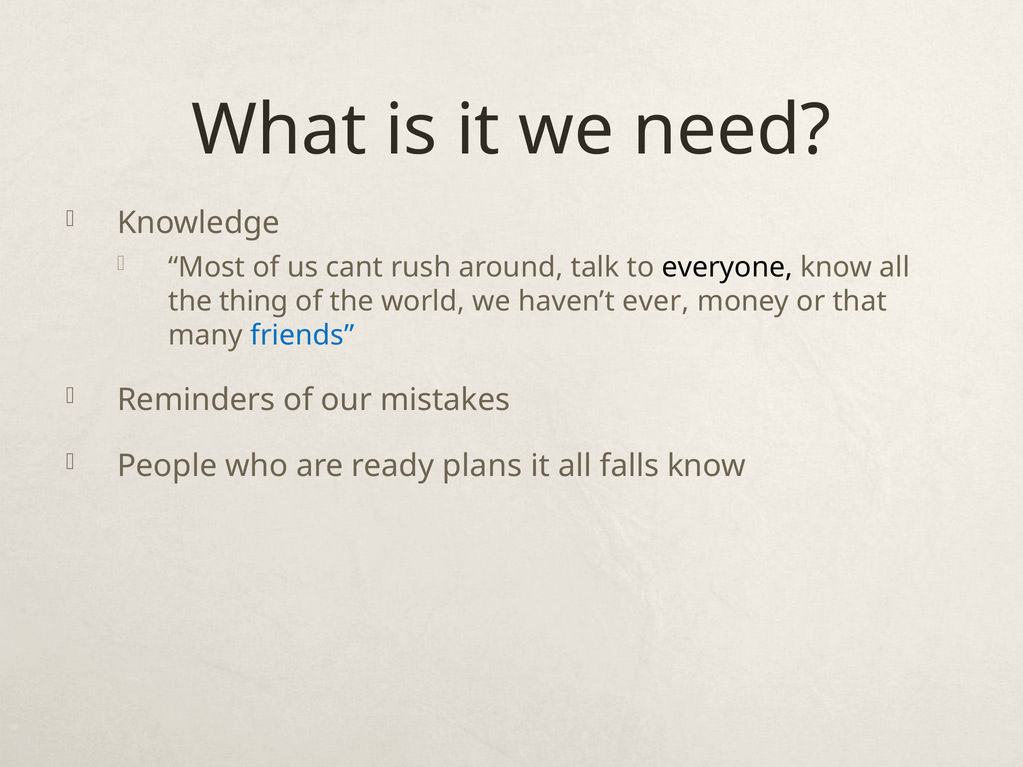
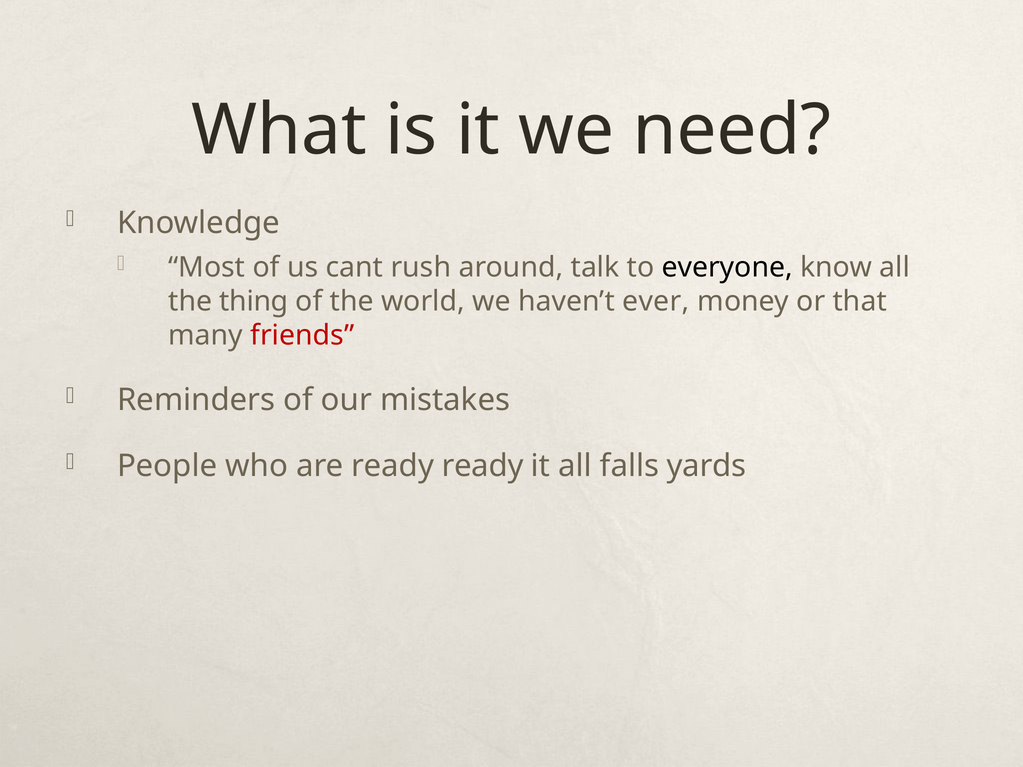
friends colour: blue -> red (302, 335)
ready plans: plans -> ready (483, 466)
falls know: know -> yards (706, 466)
